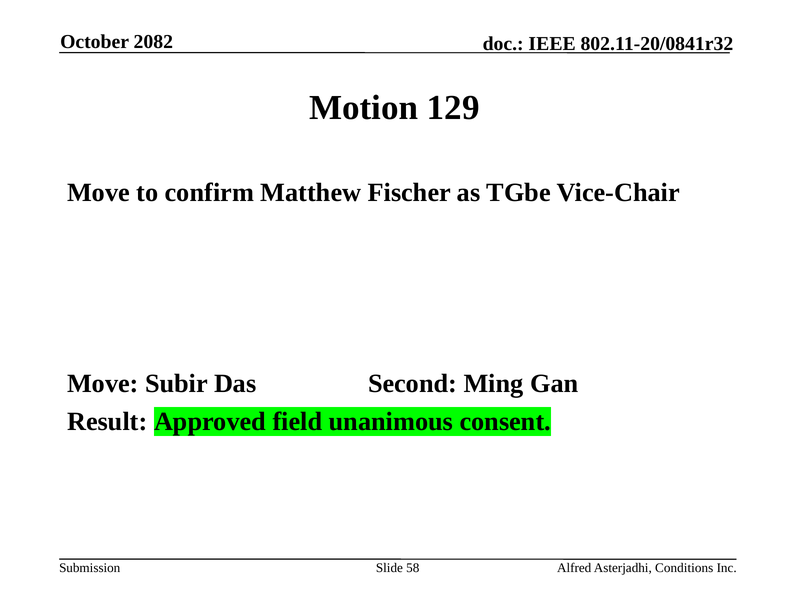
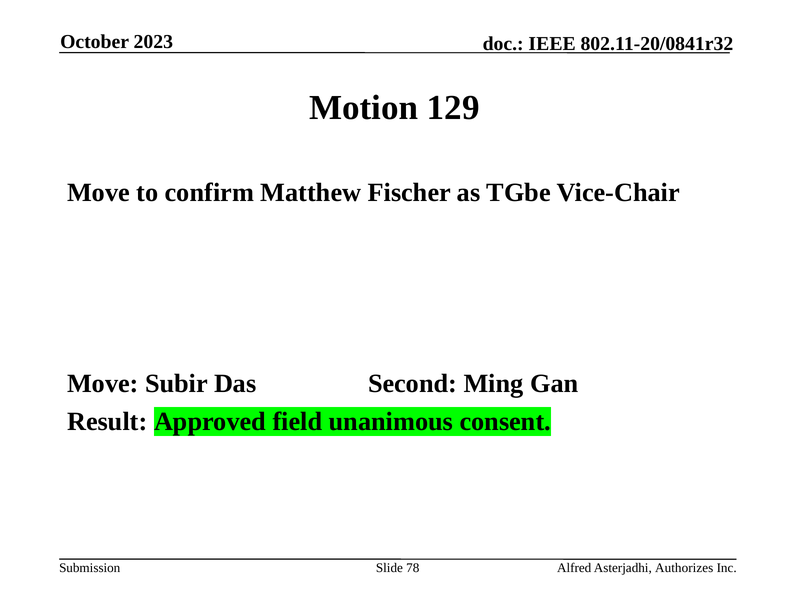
2082: 2082 -> 2023 (153, 42)
58: 58 -> 78 (413, 568)
Conditions: Conditions -> Authorizes (684, 568)
